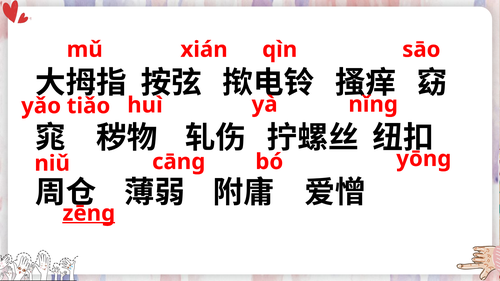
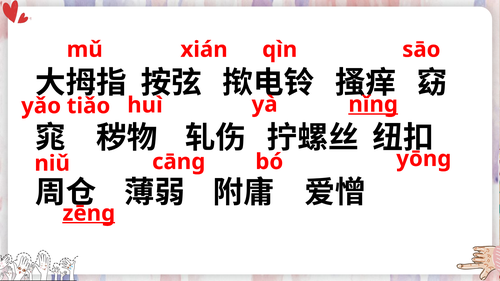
nǐnɡ underline: none -> present (373, 104)
